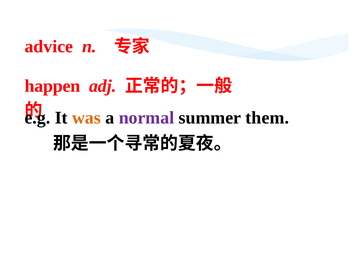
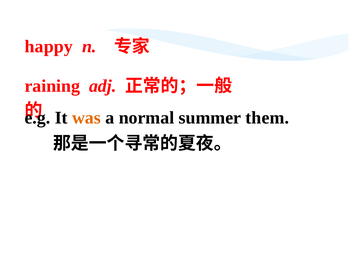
advice: advice -> happy (49, 47)
happen: happen -> raining (52, 86)
normal colour: purple -> black (146, 118)
